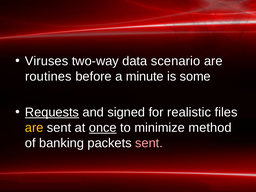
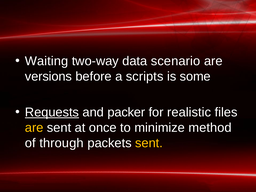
Viruses: Viruses -> Waiting (47, 61)
routines: routines -> versions (48, 76)
minute: minute -> scripts (145, 76)
signed: signed -> packer (126, 112)
once underline: present -> none (103, 128)
banking: banking -> through (61, 143)
sent colour: pink -> yellow (149, 143)
